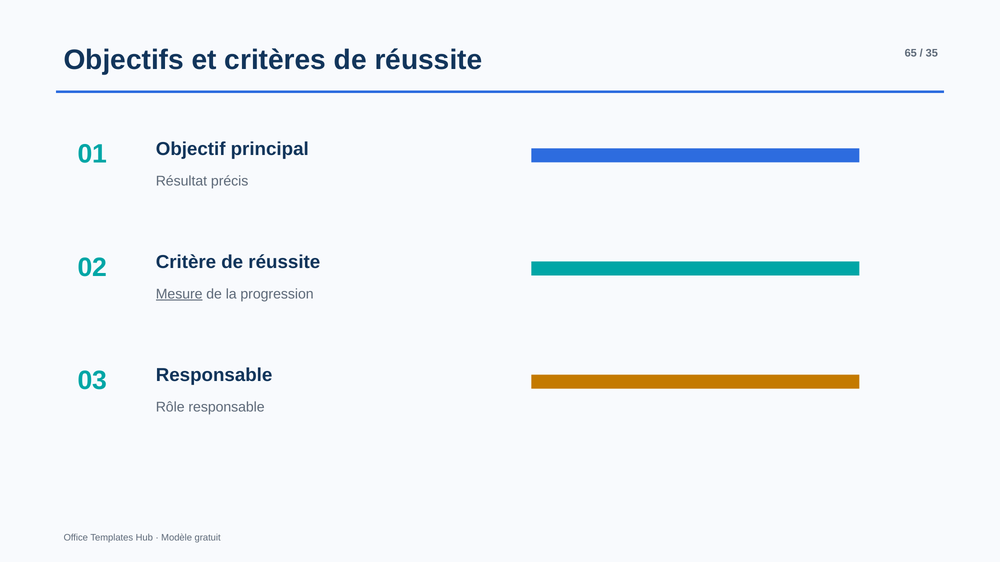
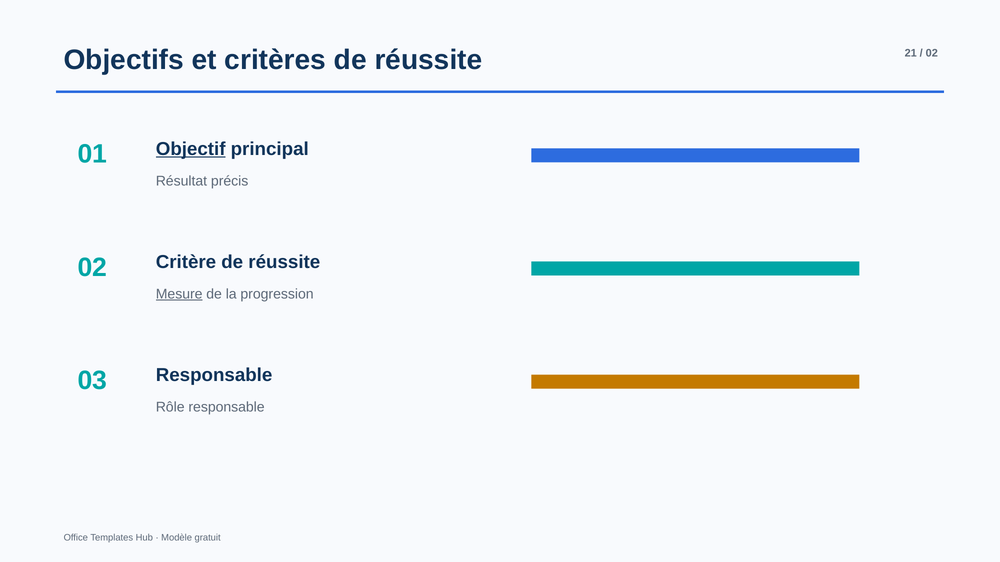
65: 65 -> 21 (911, 53)
35: 35 -> 02 (932, 53)
Objectif underline: none -> present (191, 149)
